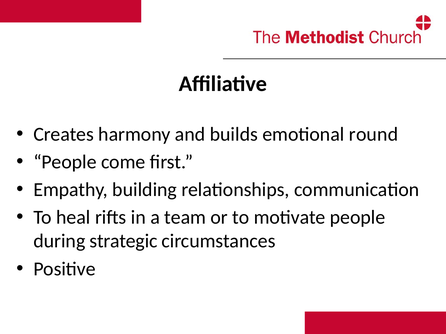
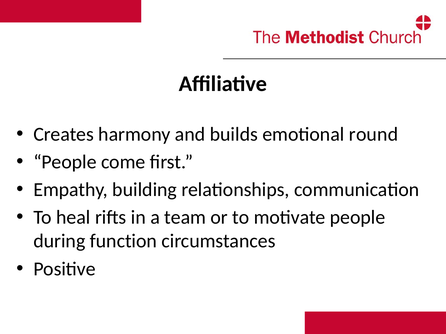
strategic: strategic -> function (123, 241)
